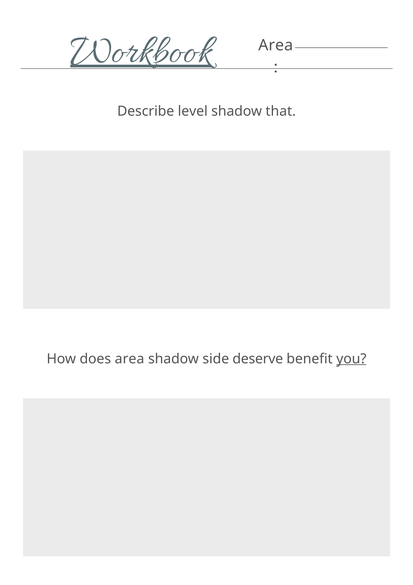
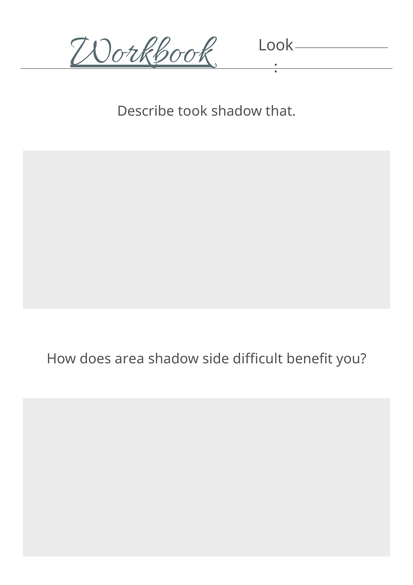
Area: Area -> Look (276, 45)
level: level -> took (193, 111)
deserve: deserve -> difficult (258, 358)
you underline: present -> none (351, 358)
